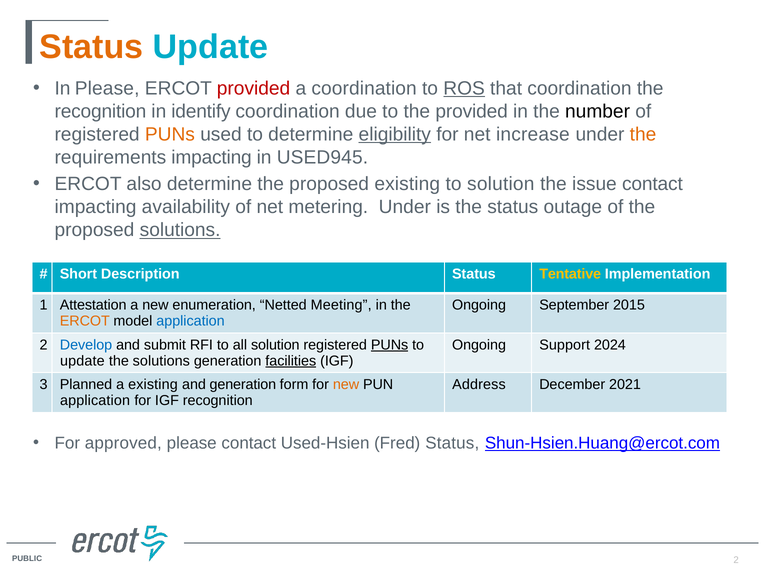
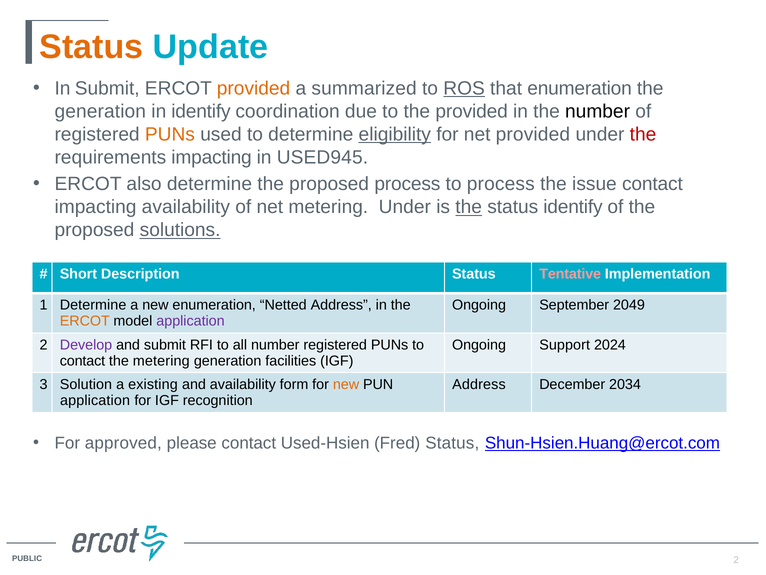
In Please: Please -> Submit (107, 88)
provided colour: red -> orange (254, 88)
a coordination: coordination -> summarized (364, 88)
that coordination: coordination -> enumeration (580, 88)
recognition: recognition -> generation (100, 111)
net increase: increase -> provided (533, 134)
the colour: orange -> red (643, 134)
proposed existing: existing -> process (407, 184)
to solution: solution -> process (501, 184)
the underline: none -> present (469, 207)
status outage: outage -> identify (573, 207)
Tentative colour: yellow -> pink (570, 274)
1 Attestation: Attestation -> Determine (93, 305)
Netted Meeting: Meeting -> Address (341, 305)
2015: 2015 -> 2049 (629, 305)
application colour: blue -> purple (191, 321)
Develop colour: blue -> purple (86, 345)
all solution: solution -> number (275, 345)
PUNs underline: present -> none (390, 345)
update: update -> contact (82, 361)
the solutions: solutions -> metering (161, 361)
facilities underline: present -> none (291, 361)
Planned: Planned -> Solution (86, 384)
and generation: generation -> availability (243, 384)
2021: 2021 -> 2034 (625, 384)
